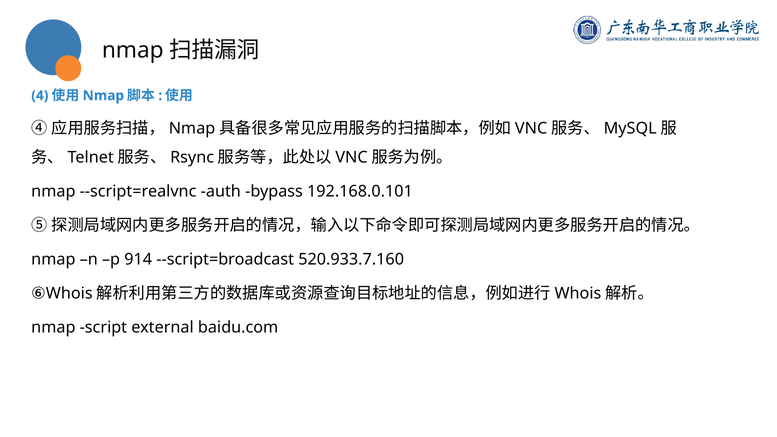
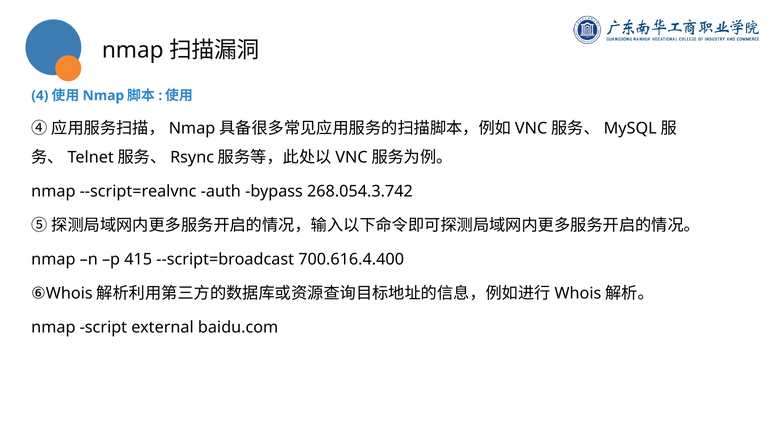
192.168.0.101: 192.168.0.101 -> 268.054.3.742 (360, 191)
914: 914 -> 415 (138, 259)
520.933.7.160: 520.933.7.160 -> 700.616.4.400 (351, 259)
